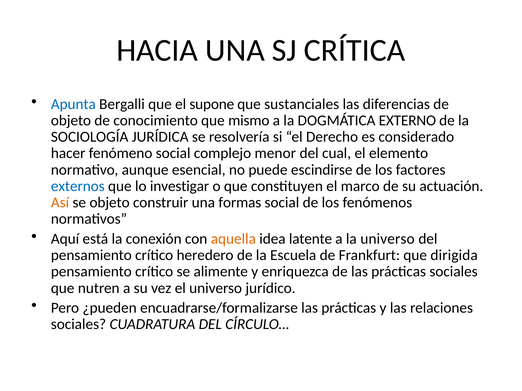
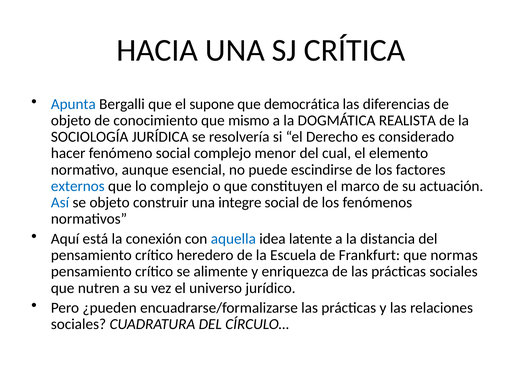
sustanciales: sustanciales -> democrática (302, 104)
EXTERNO: EXTERNO -> REALISTA (407, 121)
lo investigar: investigar -> complejo (179, 186)
Así colour: orange -> blue (60, 203)
formas: formas -> integre (240, 203)
aquella colour: orange -> blue (233, 239)
la universo: universo -> distancia (388, 239)
dirigida: dirigida -> normas (454, 256)
